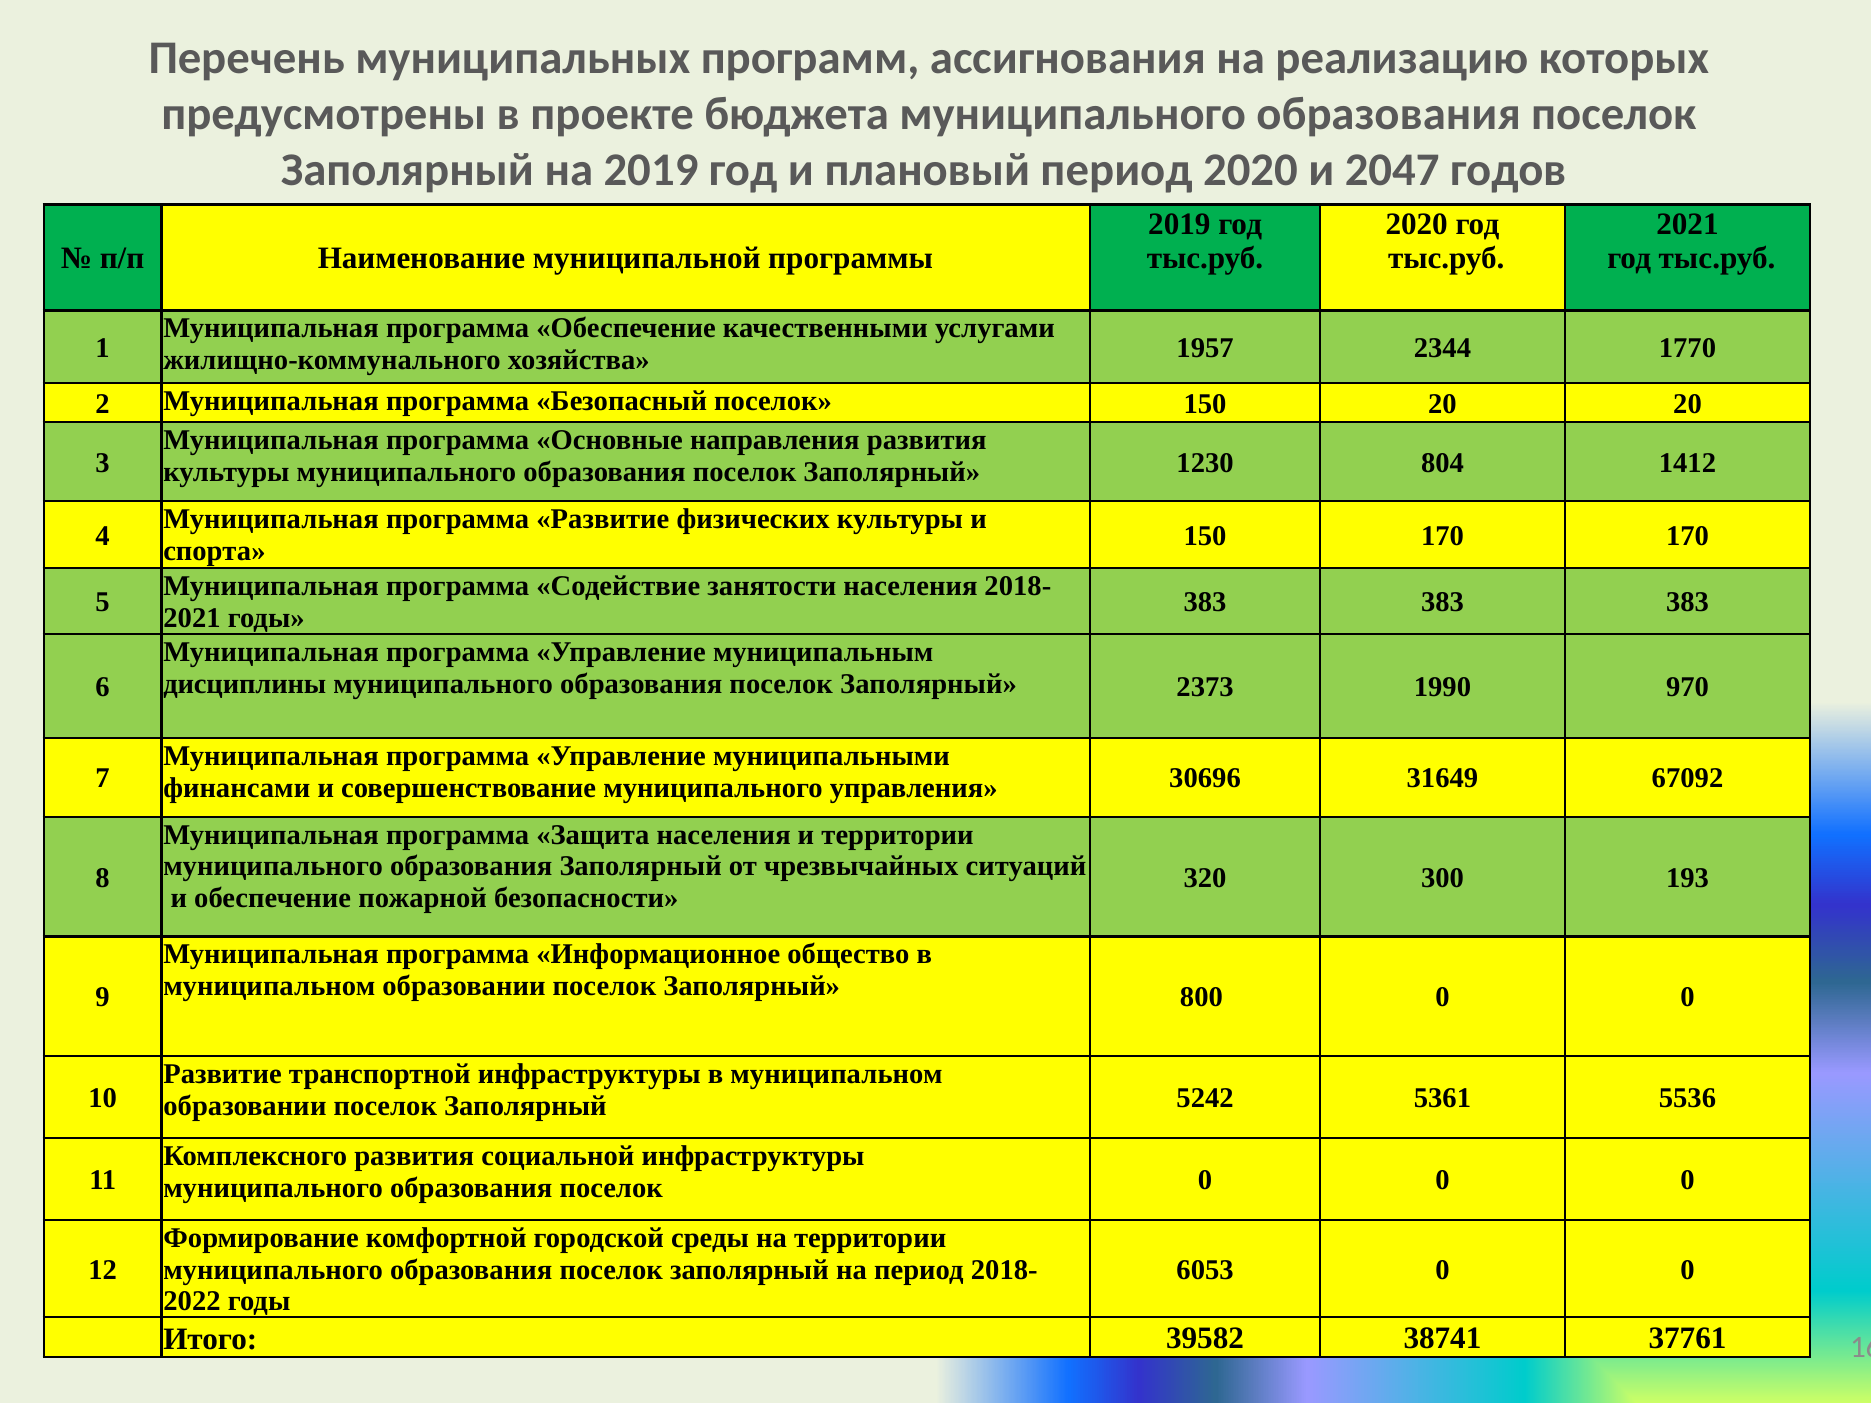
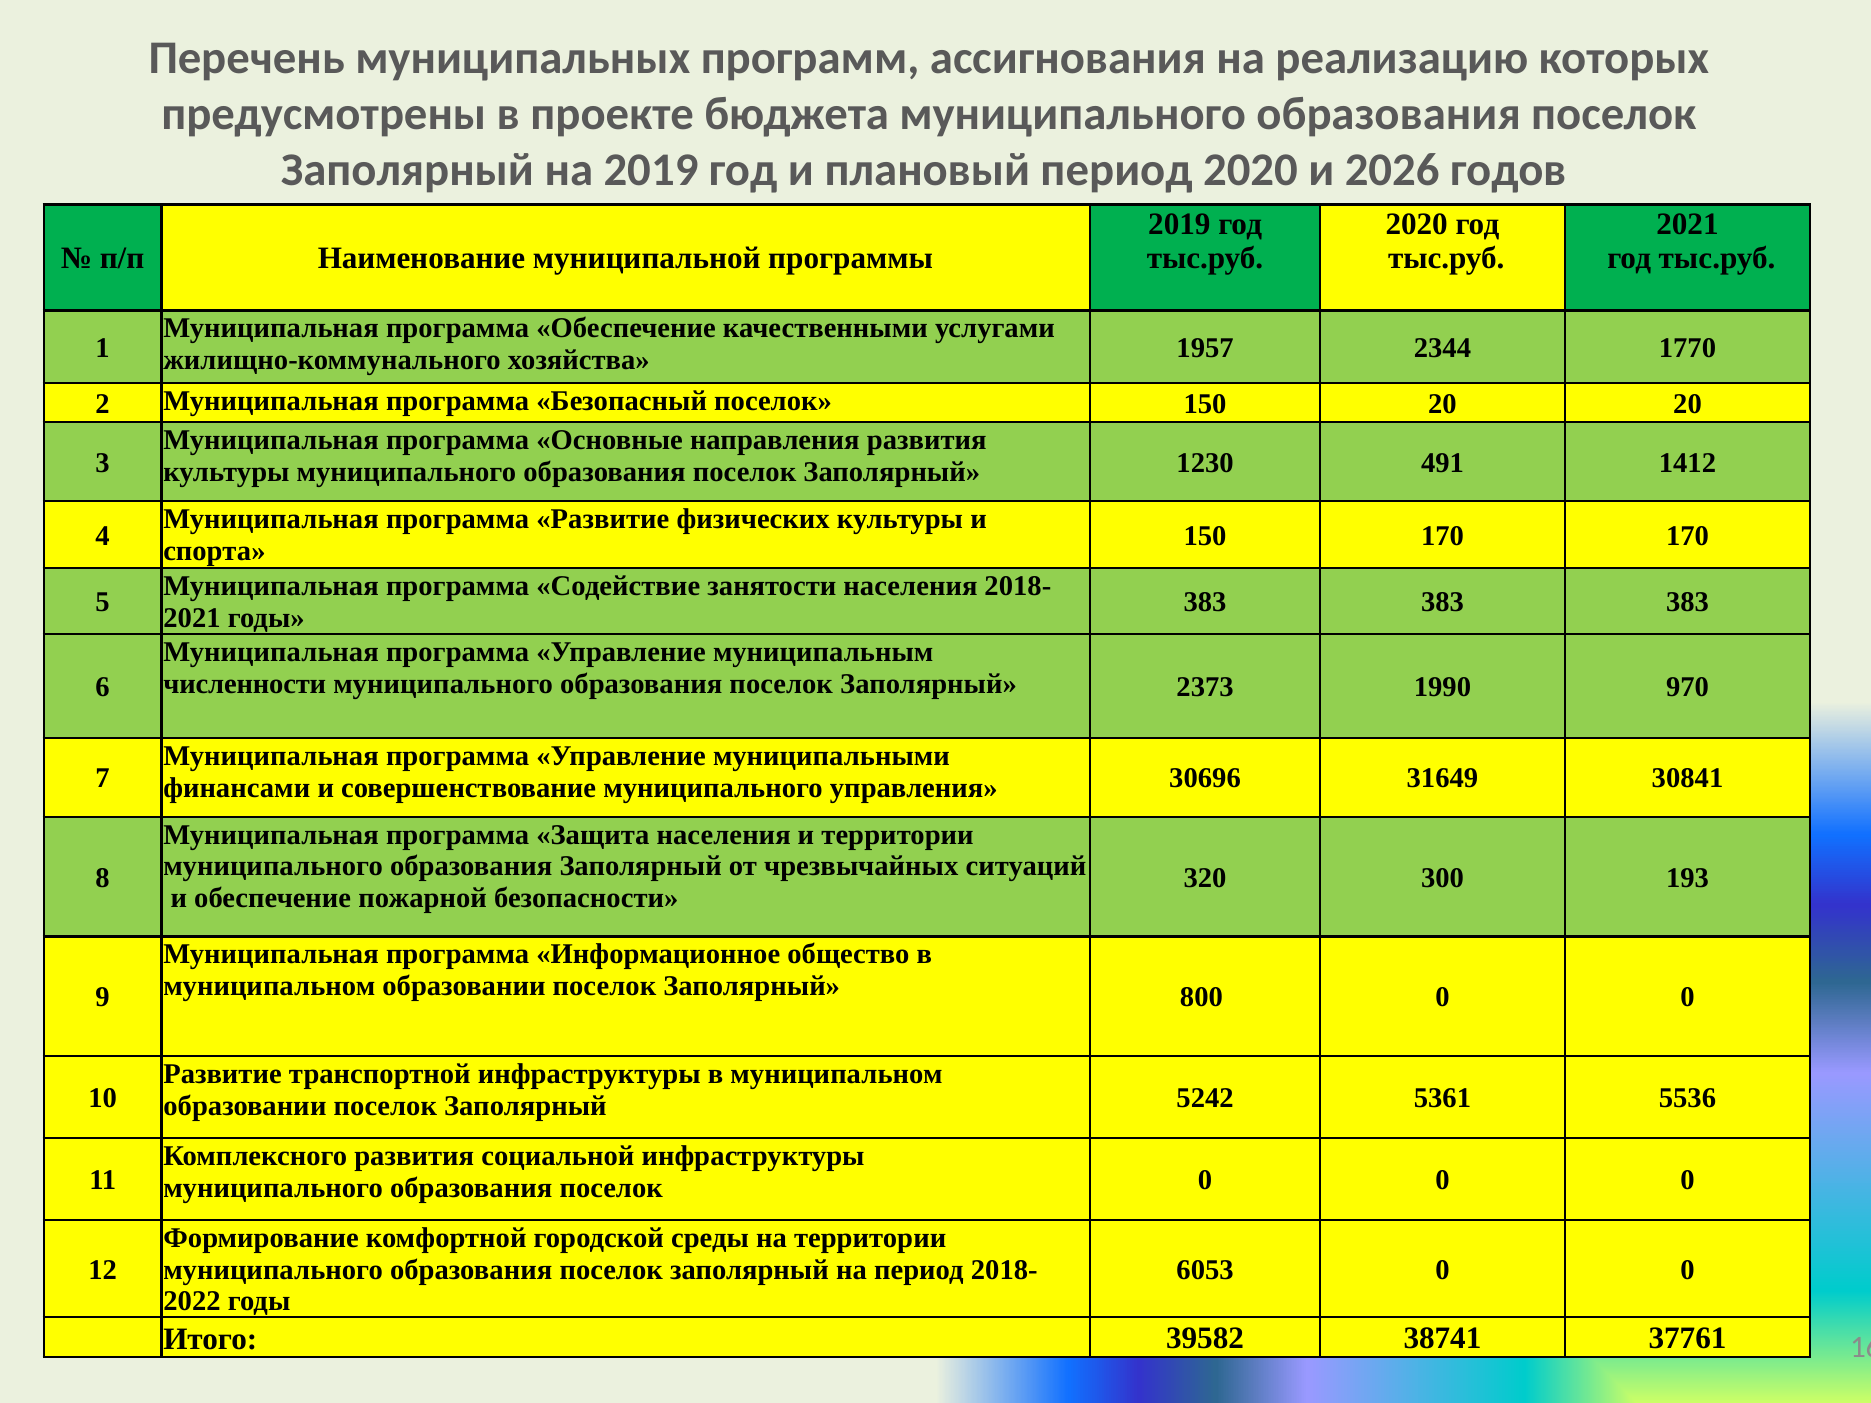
2047: 2047 -> 2026 (1392, 170)
804: 804 -> 491 (1442, 463)
дисциплины: дисциплины -> численности (245, 684)
67092: 67092 -> 30841 (1688, 779)
